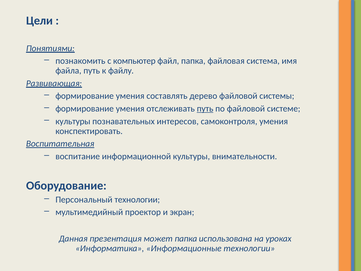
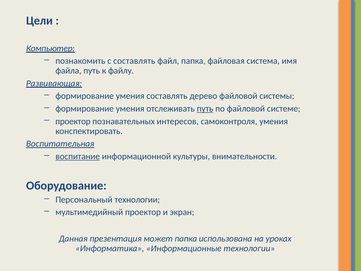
Понятиями: Понятиями -> Компьютер (50, 48)
с компьютер: компьютер -> составлять (134, 61)
культуры: культуры -> проектор (73, 121)
воспитание underline: none -> present (78, 156)
